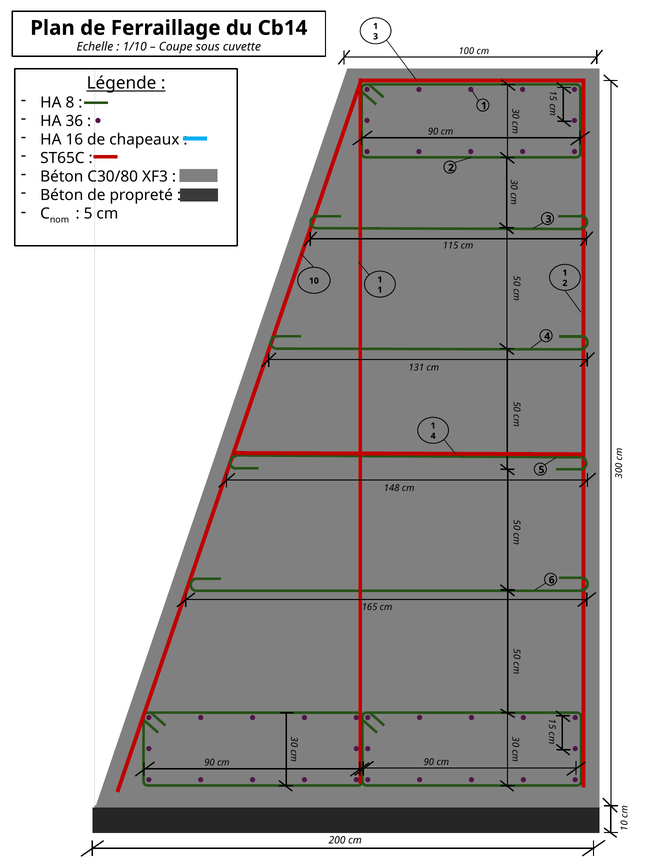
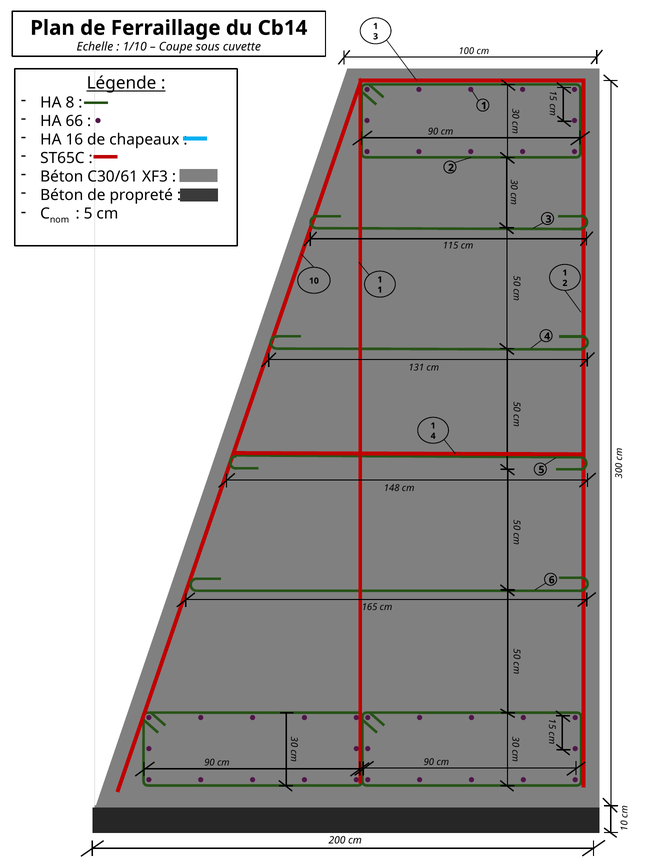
36: 36 -> 66 (74, 121)
C30/80: C30/80 -> C30/61 (113, 177)
